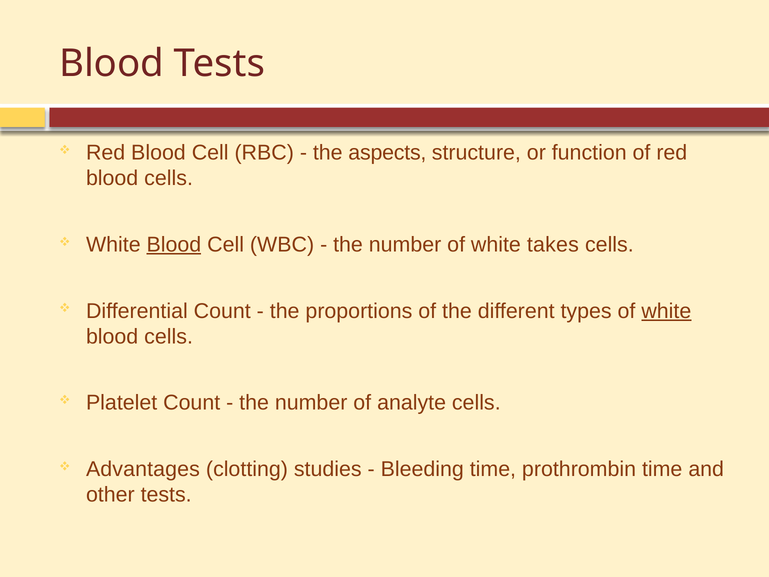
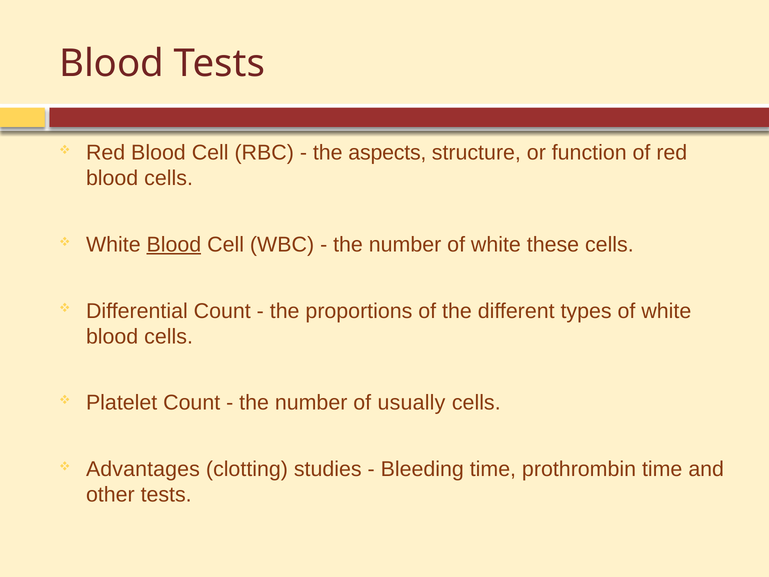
takes: takes -> these (553, 245)
white underline: present -> none (666, 311)
analyte: analyte -> usually (411, 403)
